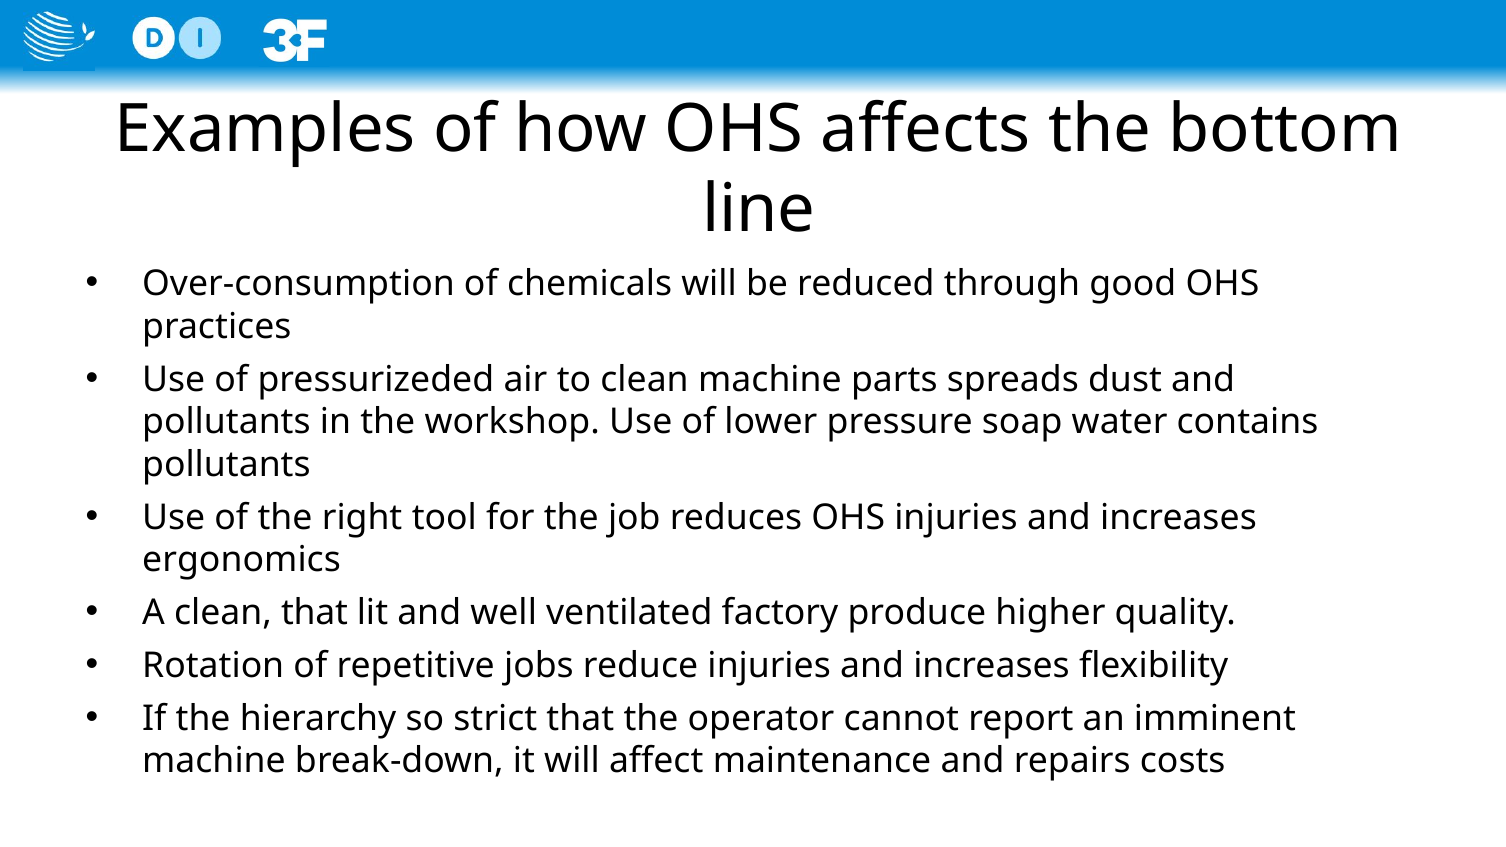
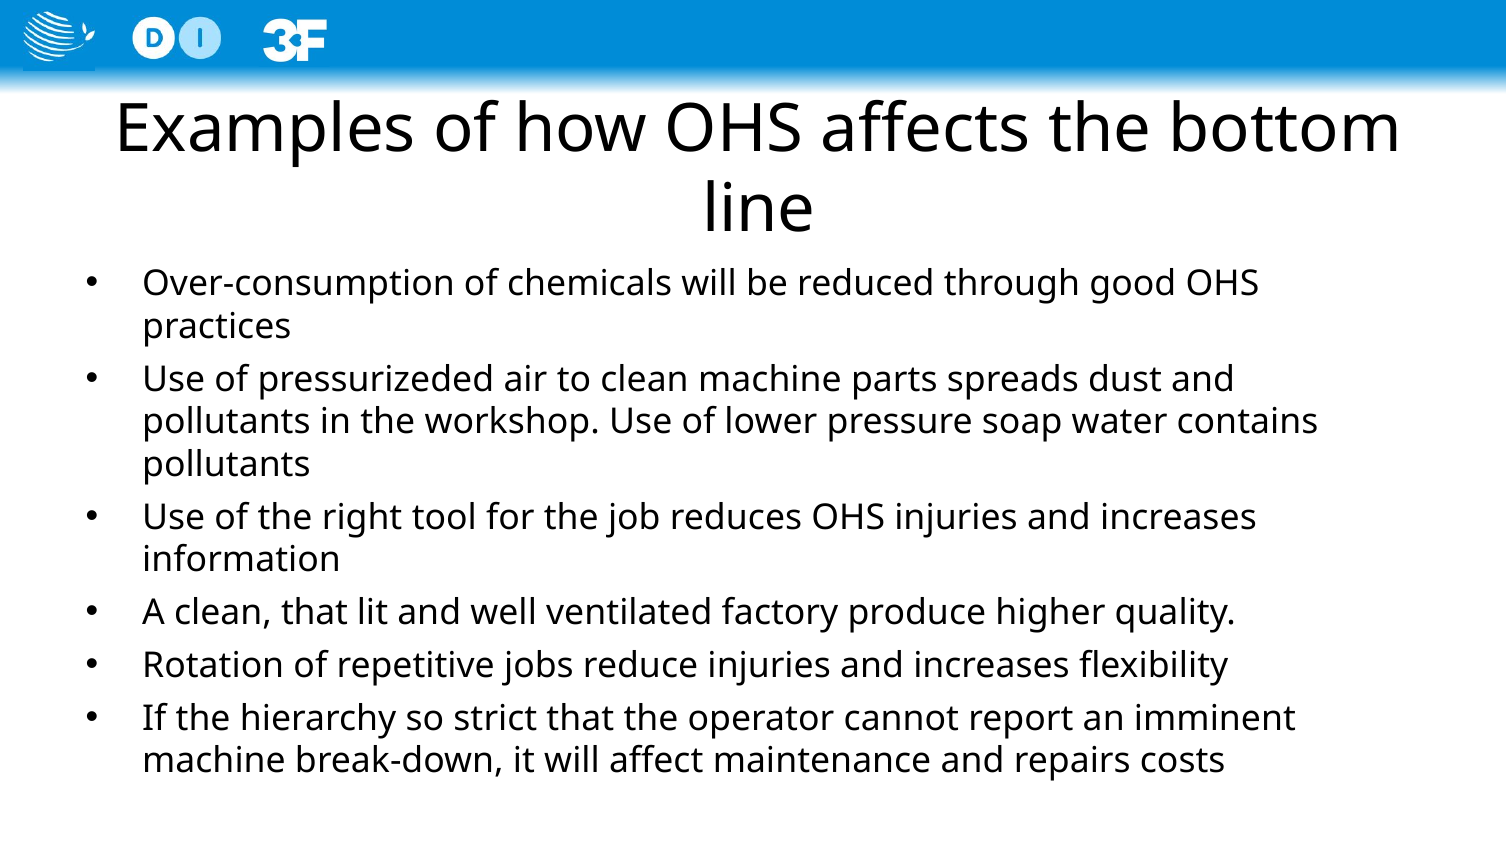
ergonomics: ergonomics -> information (242, 560)
